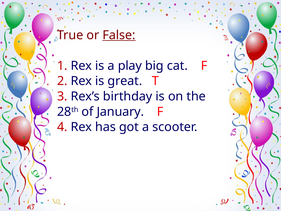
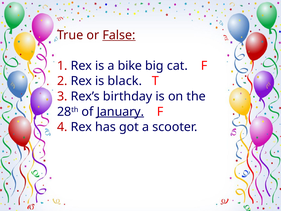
play: play -> bike (130, 66)
great: great -> black (125, 81)
January underline: none -> present (120, 112)
